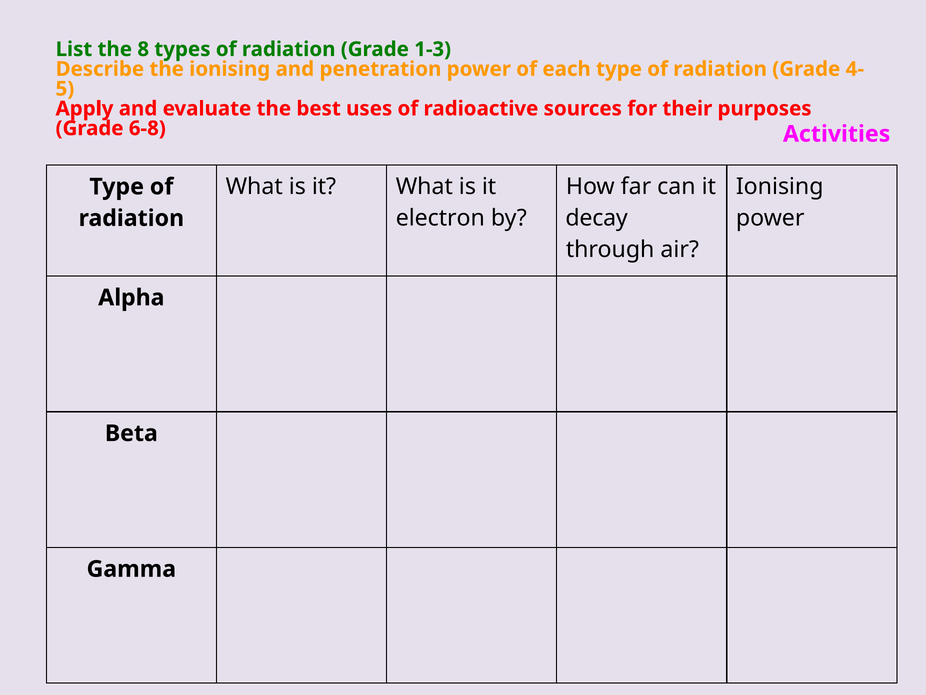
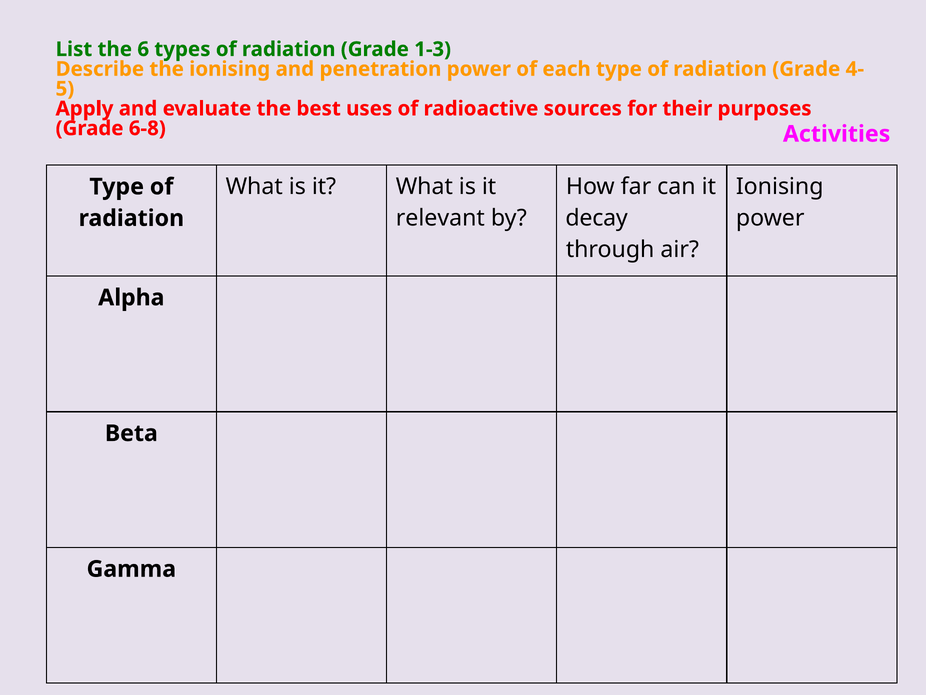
8: 8 -> 6 (143, 49)
electron: electron -> relevant (440, 218)
